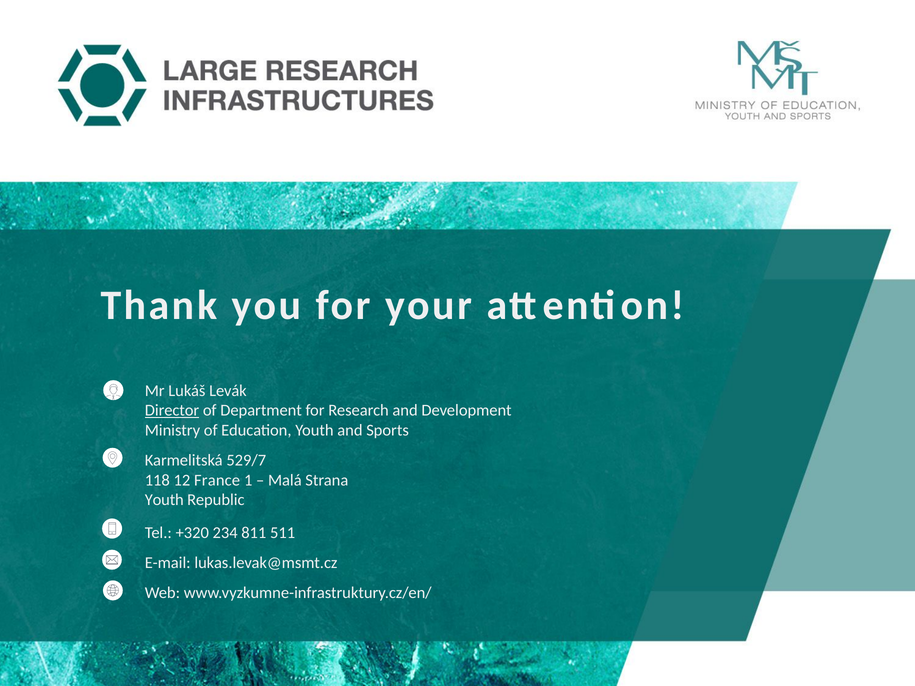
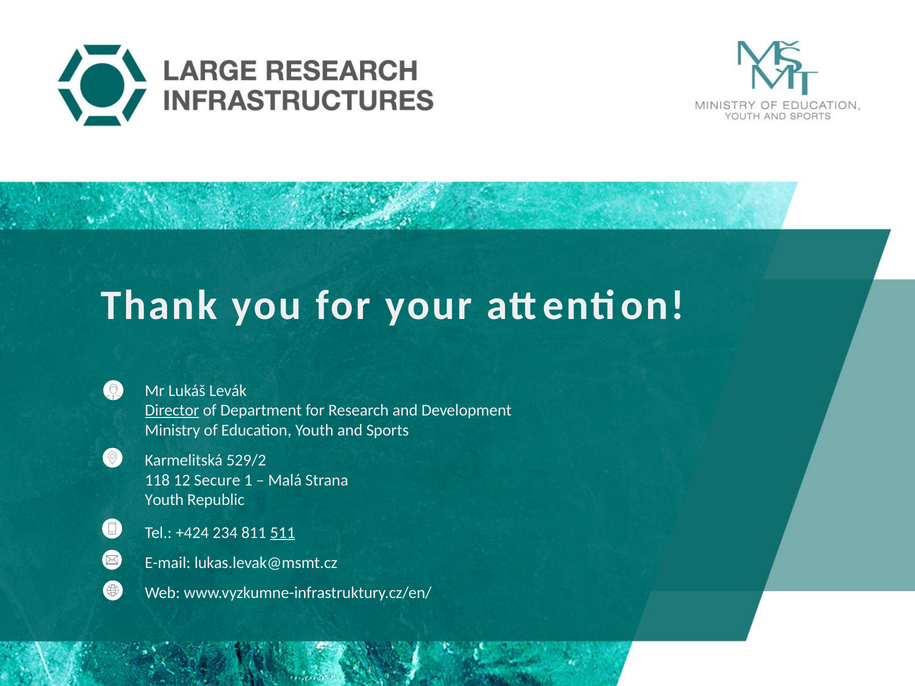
529/7: 529/7 -> 529/2 (246, 461)
France: France -> Secure (217, 480)
+320: +320 -> +424 (192, 533)
511 underline: none -> present (283, 533)
